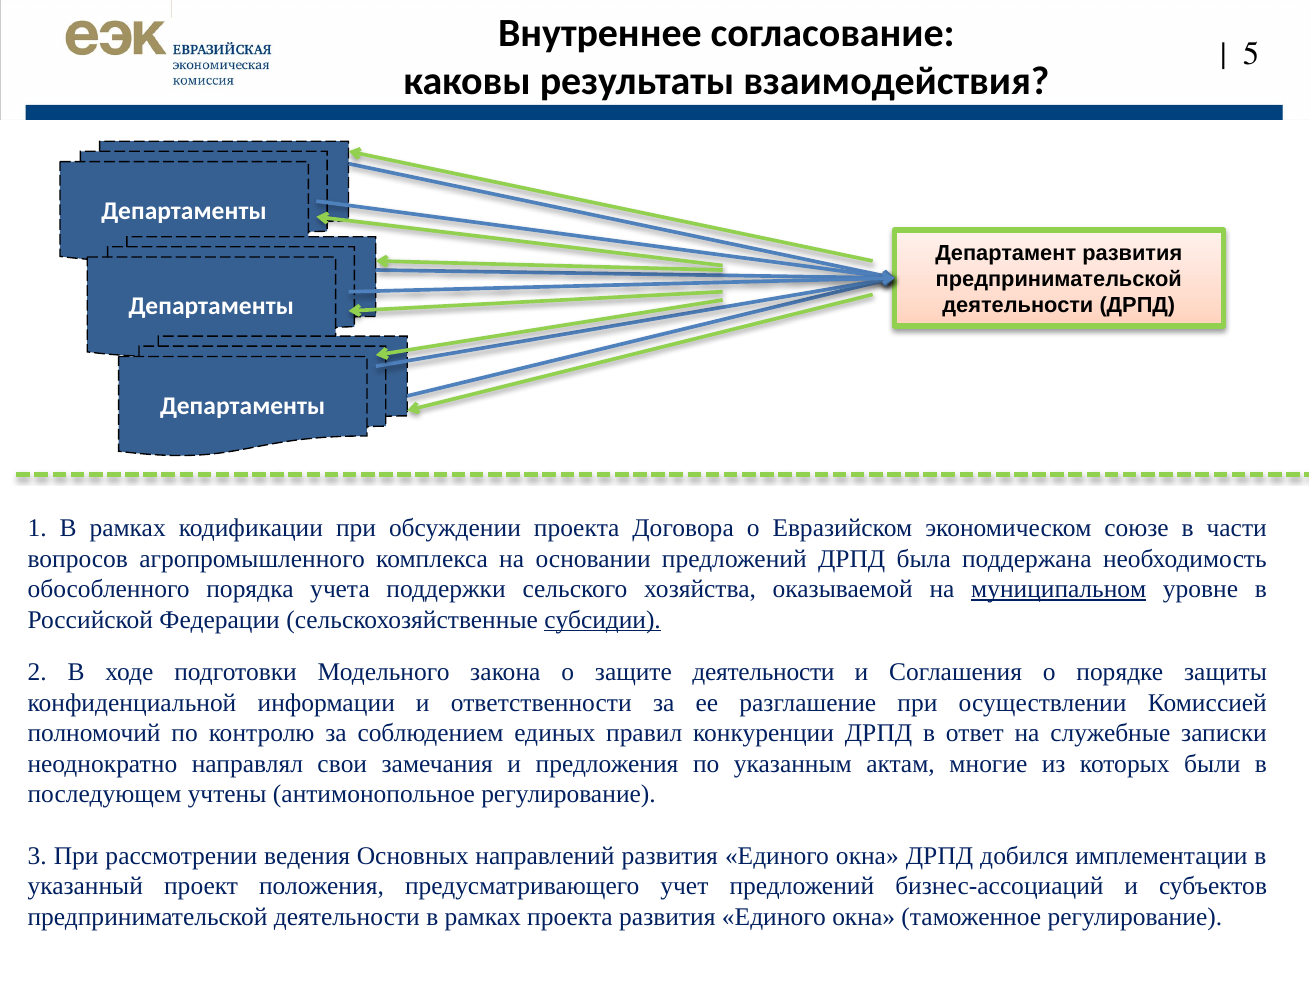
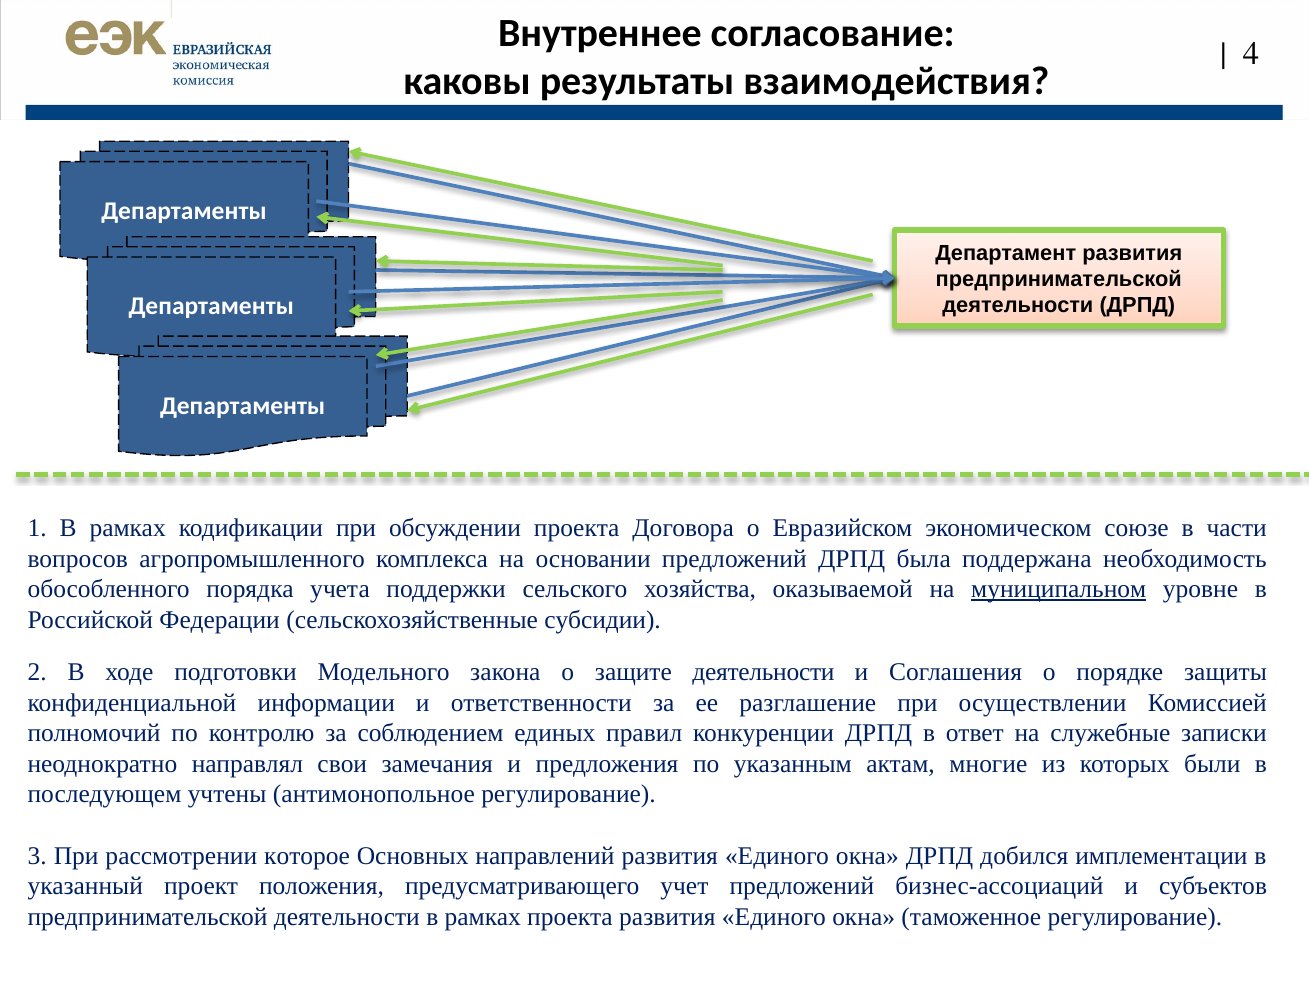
5: 5 -> 4 (1251, 54)
субсидии underline: present -> none (603, 620)
ведения: ведения -> которое (307, 855)
